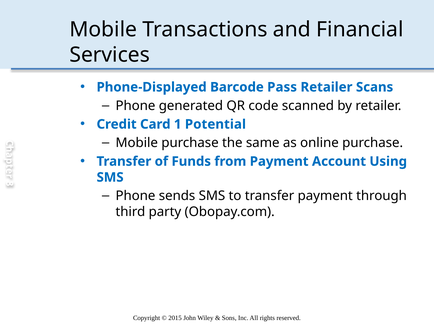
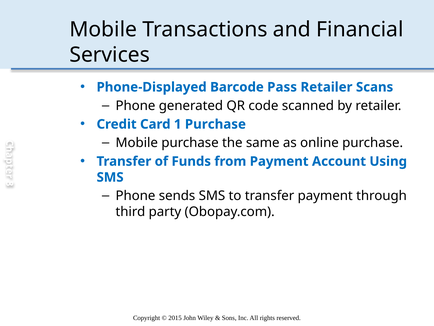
1 Potential: Potential -> Purchase (215, 124)
